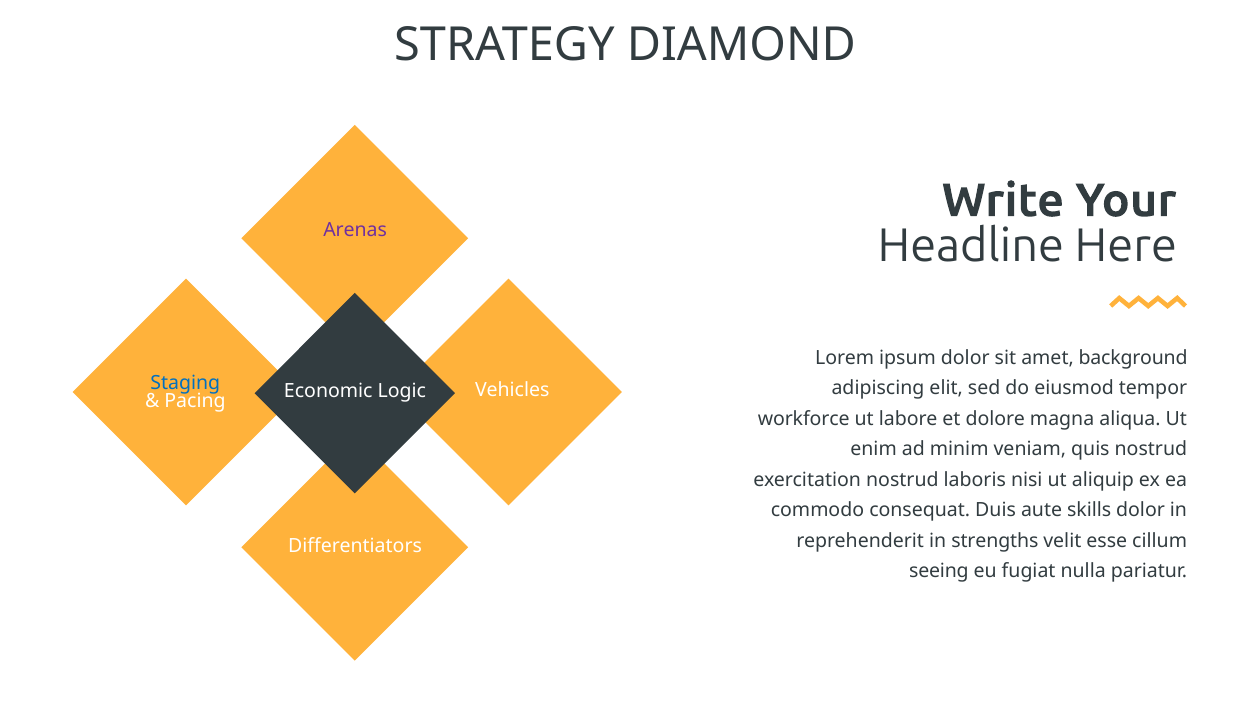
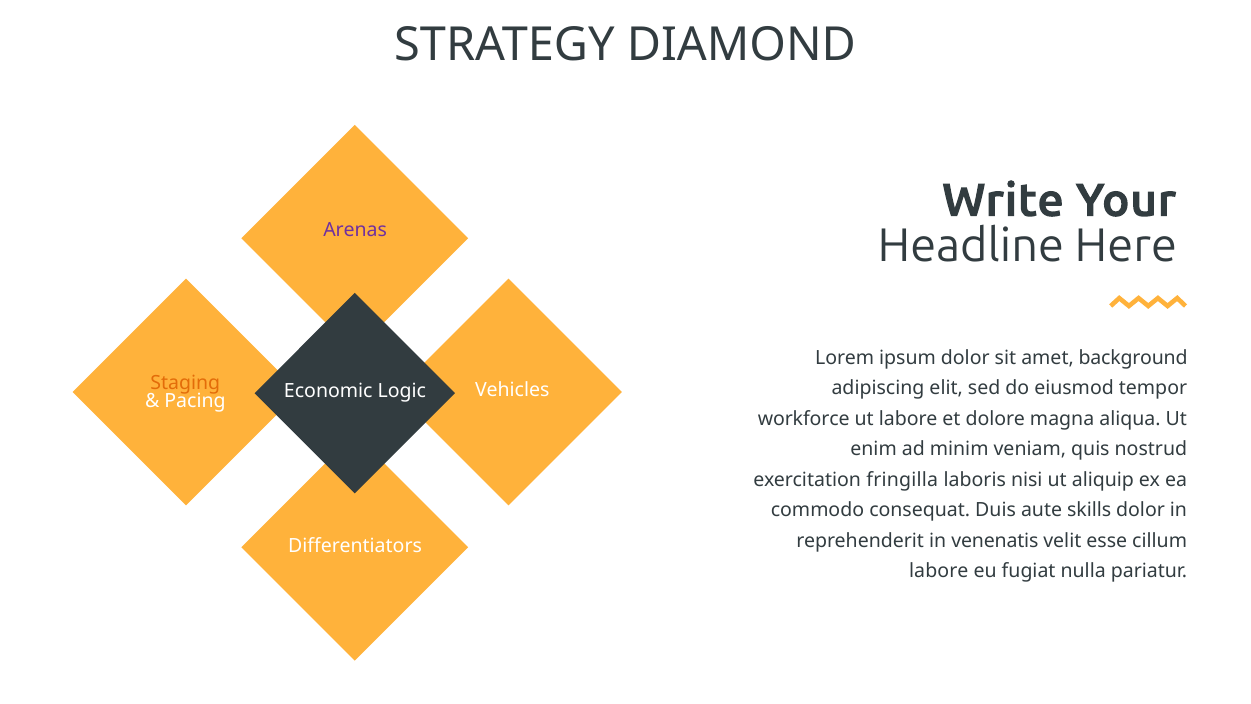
Staging colour: blue -> orange (185, 382)
exercitation nostrud: nostrud -> fringilla (902, 479)
strengths: strengths -> venenatis (995, 540)
seeing: seeing -> labore (939, 571)
